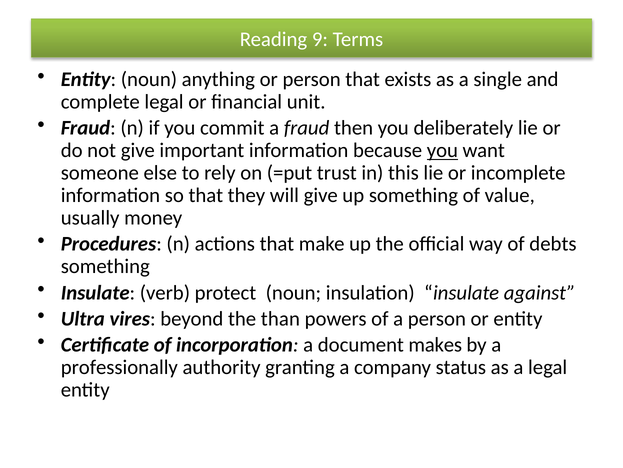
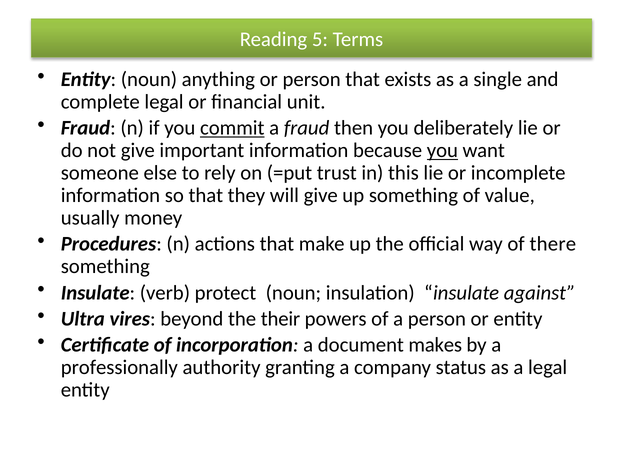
9: 9 -> 5 (320, 39)
commit underline: none -> present (232, 128)
debts: debts -> there (553, 244)
than: than -> their (281, 318)
